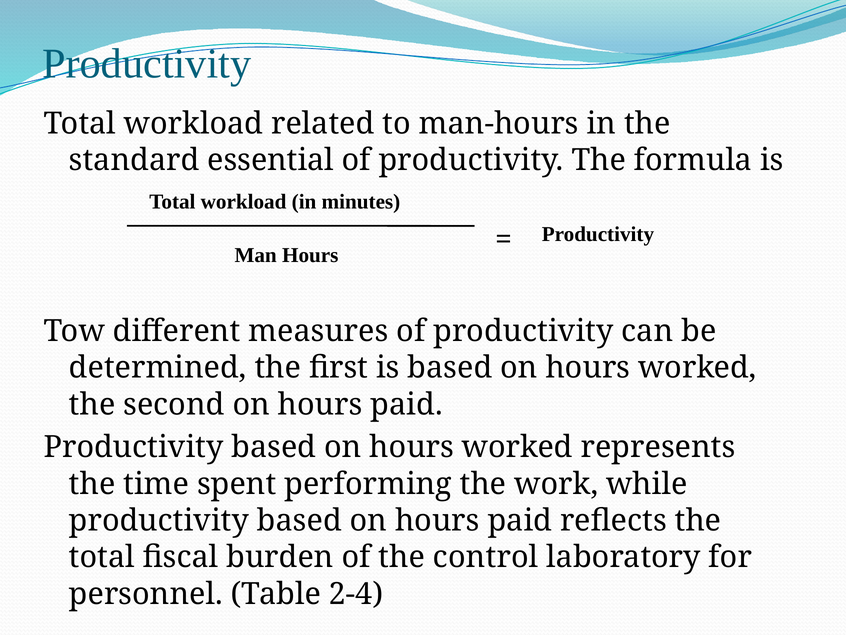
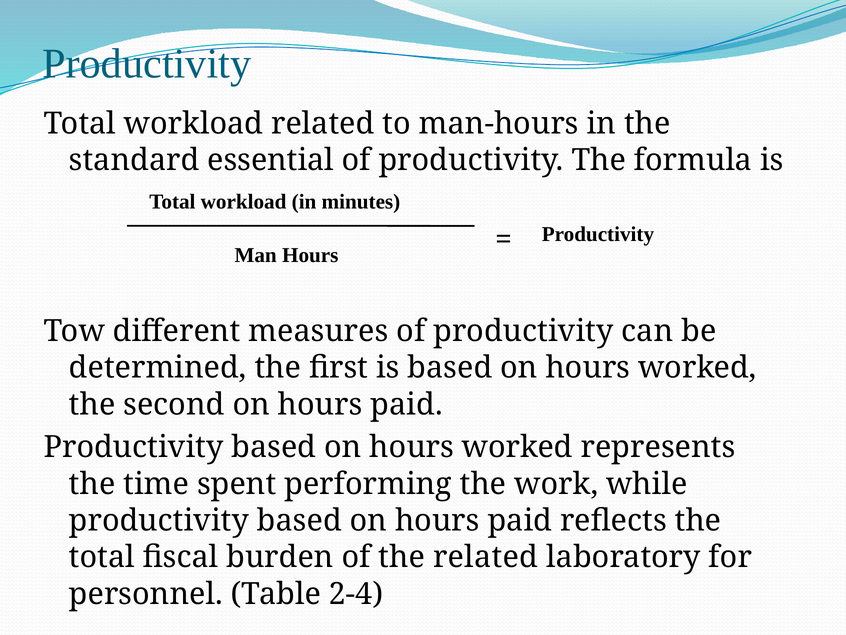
the control: control -> related (486, 557)
